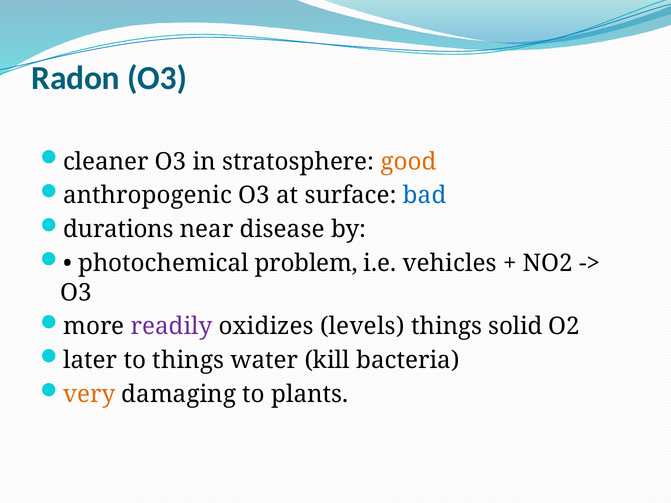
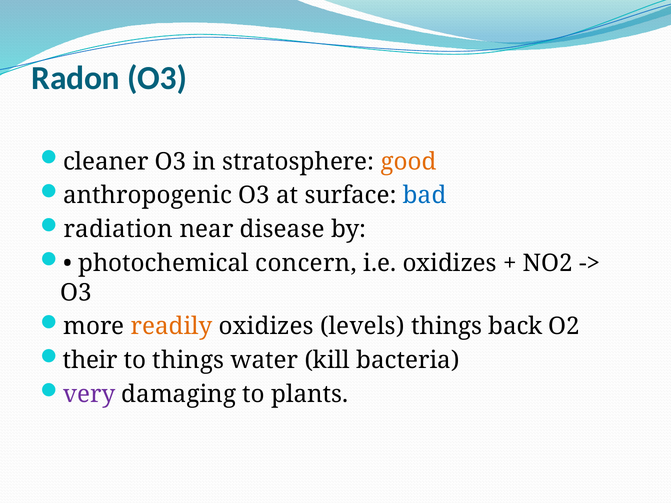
durations: durations -> radiation (118, 230)
problem: problem -> concern (306, 264)
i.e vehicles: vehicles -> oxidizes (450, 264)
readily colour: purple -> orange (172, 327)
solid: solid -> back (515, 327)
later: later -> their (90, 361)
very colour: orange -> purple (89, 395)
